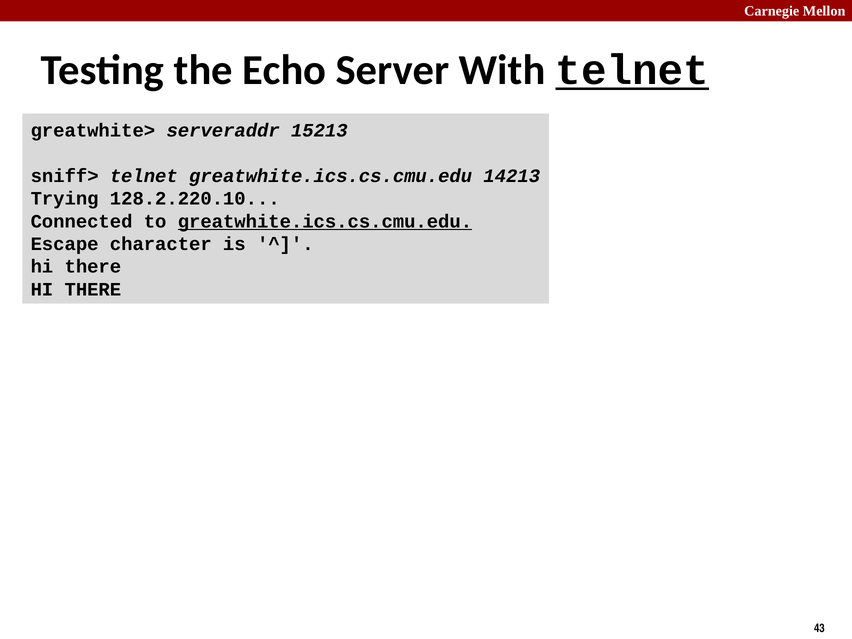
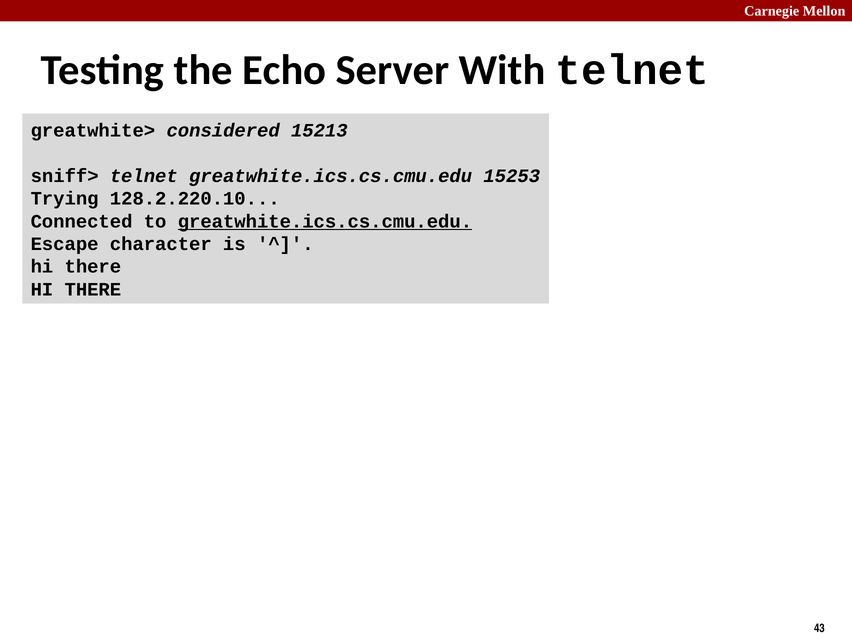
telnet underline: present -> none (632, 70)
serveraddr: serveraddr -> considered (223, 130)
14213: 14213 -> 15253 (512, 176)
